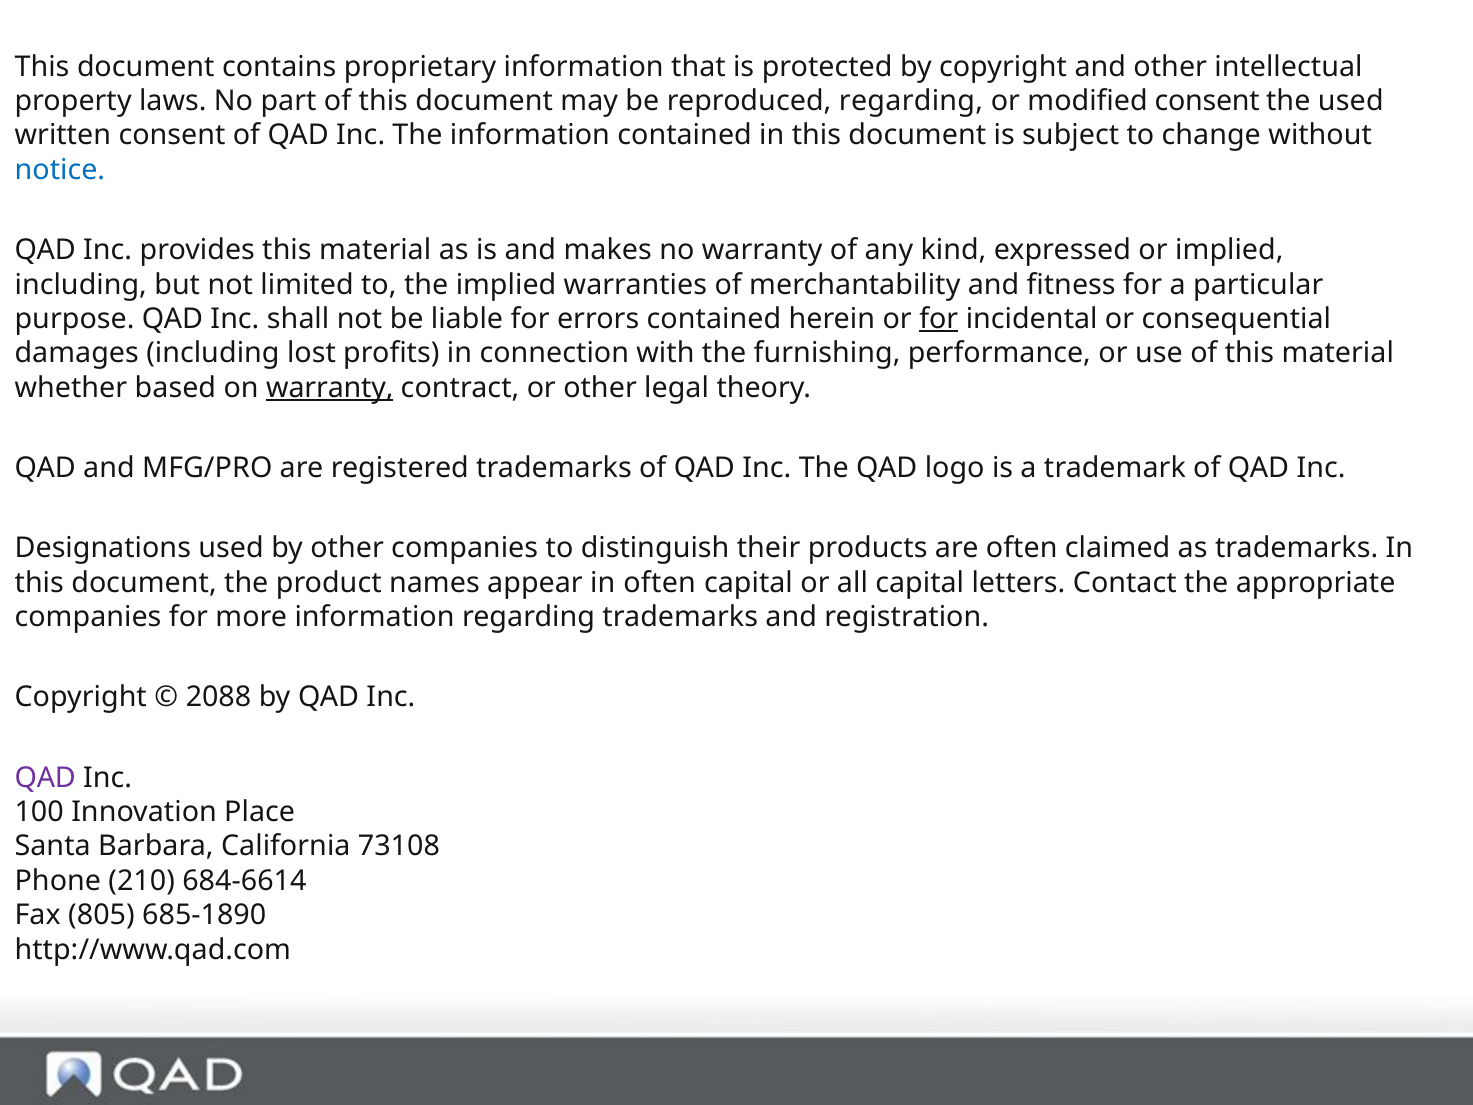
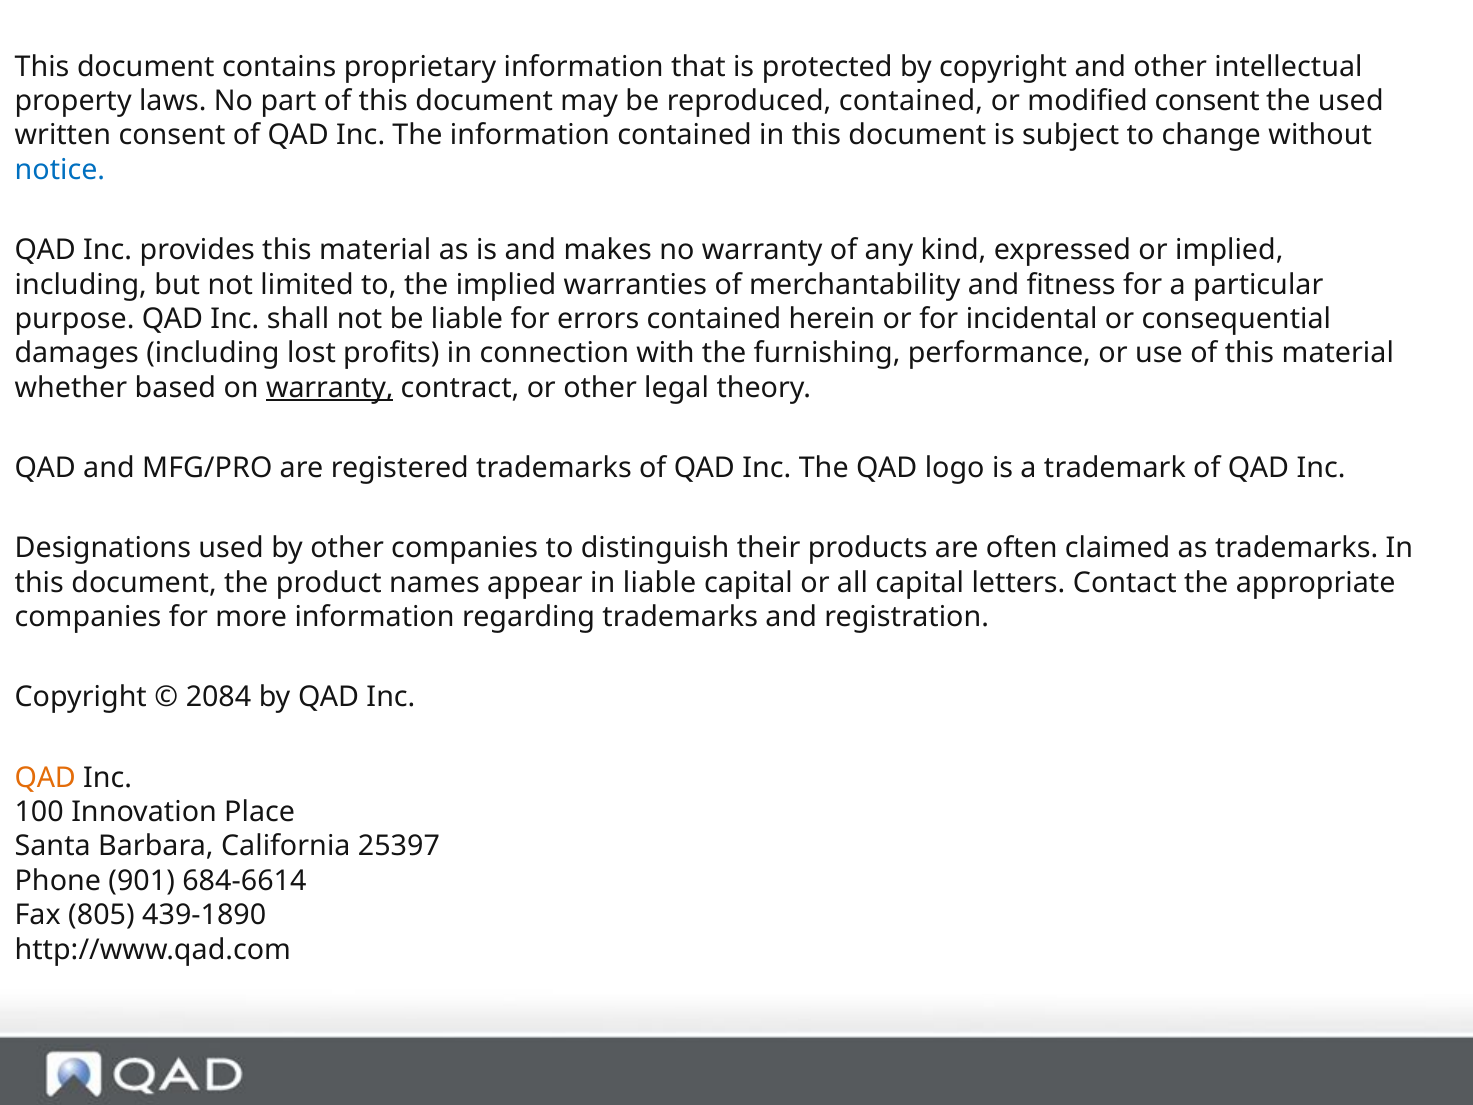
reproduced regarding: regarding -> contained (911, 101)
for underline: present -> none (939, 319)
in often: often -> liable (660, 583)
2088: 2088 -> 2084 (218, 697)
QAD colour: purple -> orange (45, 777)
73108: 73108 -> 25397 (399, 846)
210: 210 -> 901 (142, 881)
685-1890: 685-1890 -> 439-1890 (204, 915)
